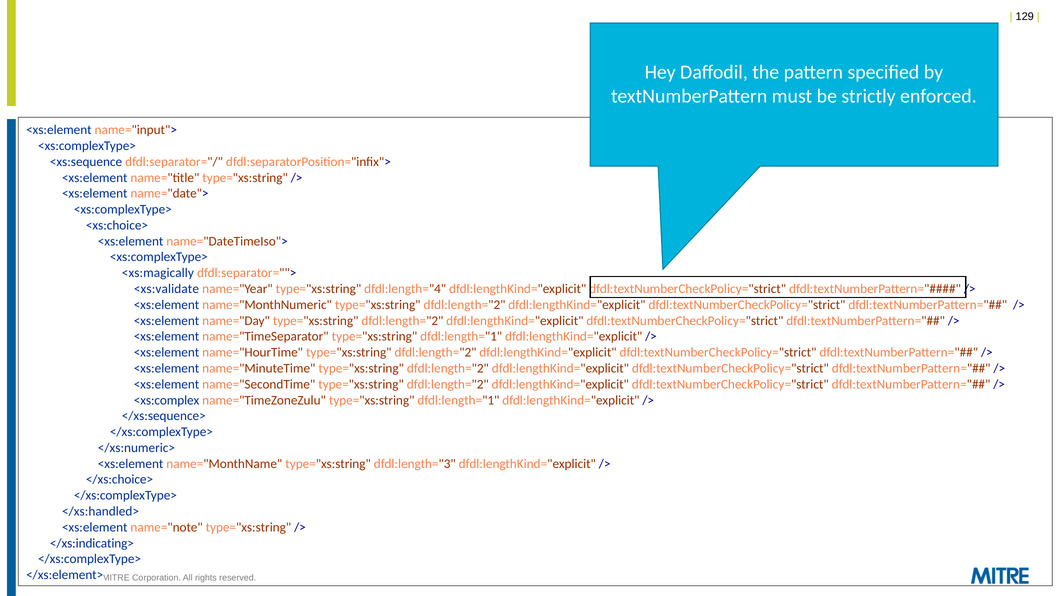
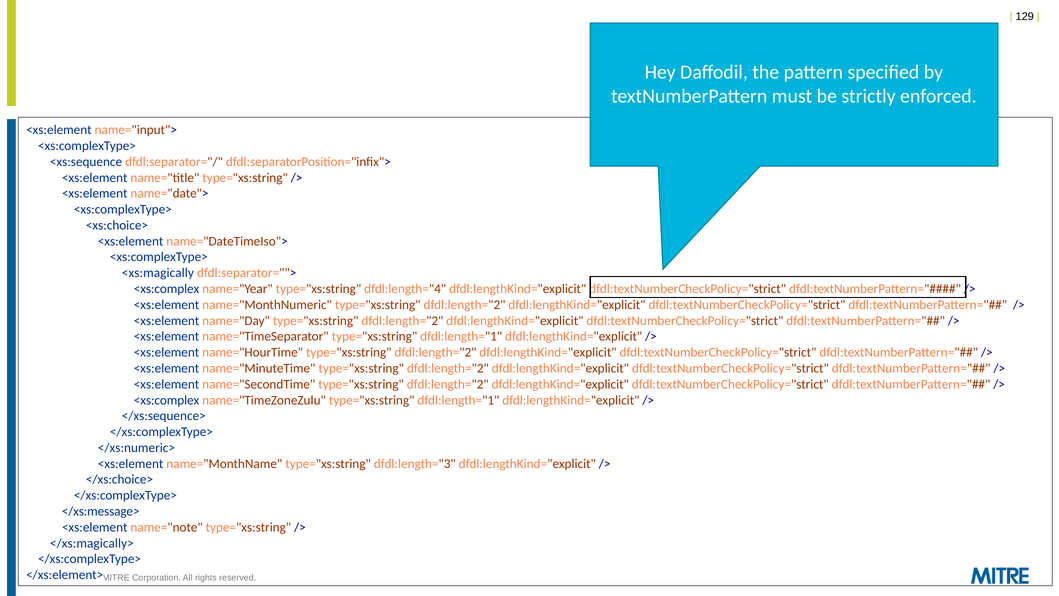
<xs:validate: <xs:validate -> <xs:complex (167, 289)
</xs:handled>: </xs:handled> -> </xs:message> (101, 511)
</xs:indicating>: </xs:indicating> -> </xs:magically> (92, 543)
